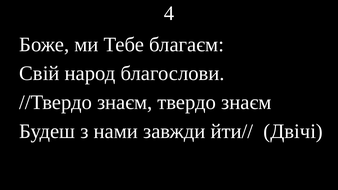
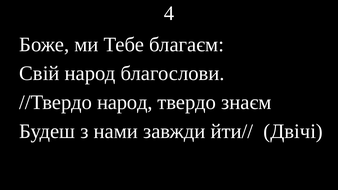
//Твердо знаєм: знаєм -> народ (125, 102)
